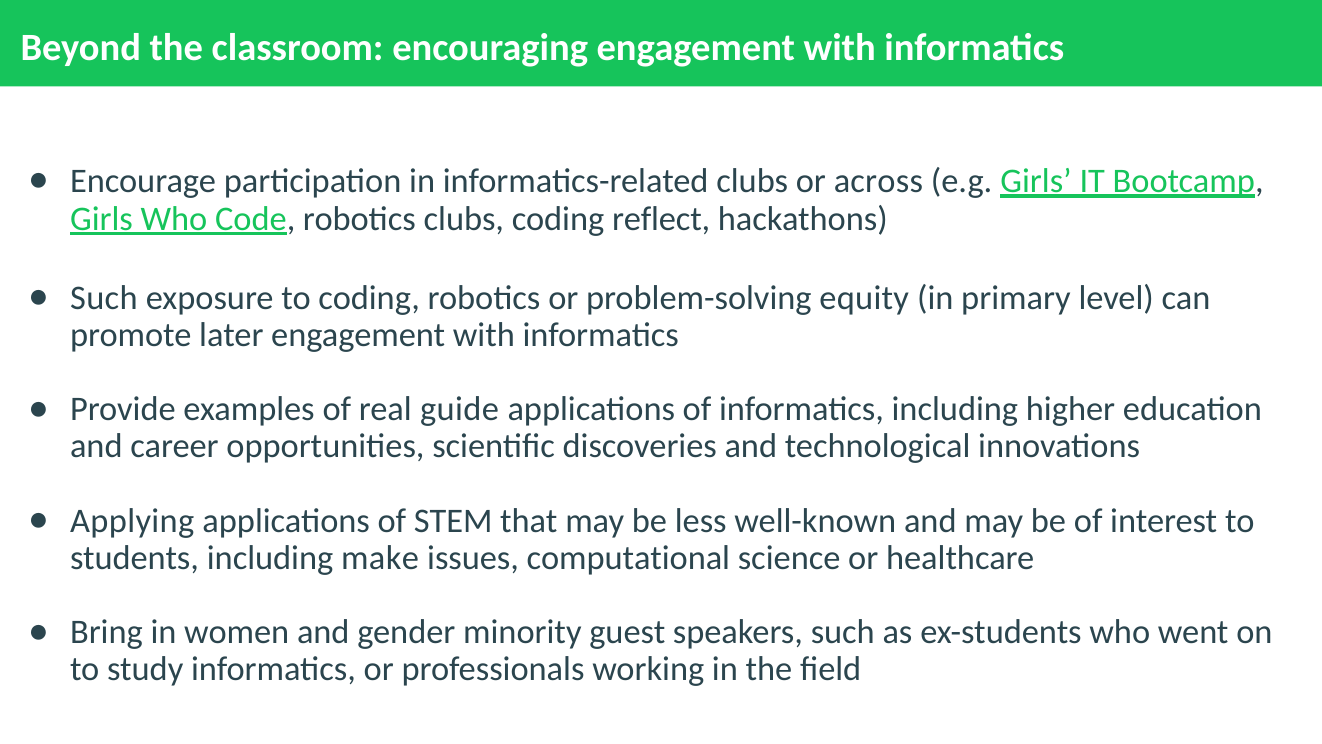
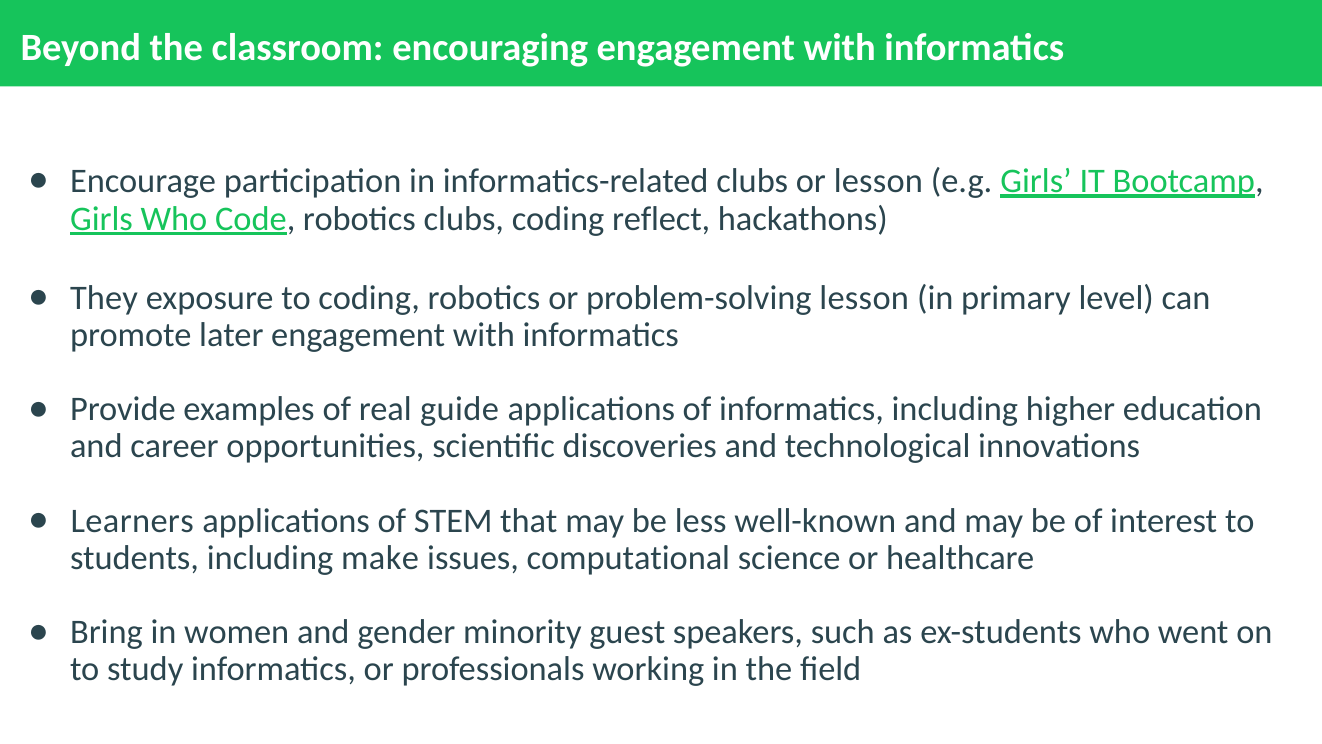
or across: across -> lesson (878, 181)
Such: Such -> They (104, 298)
problem-solving equity: equity -> lesson (864, 298)
Applying: Applying -> Learners (132, 520)
